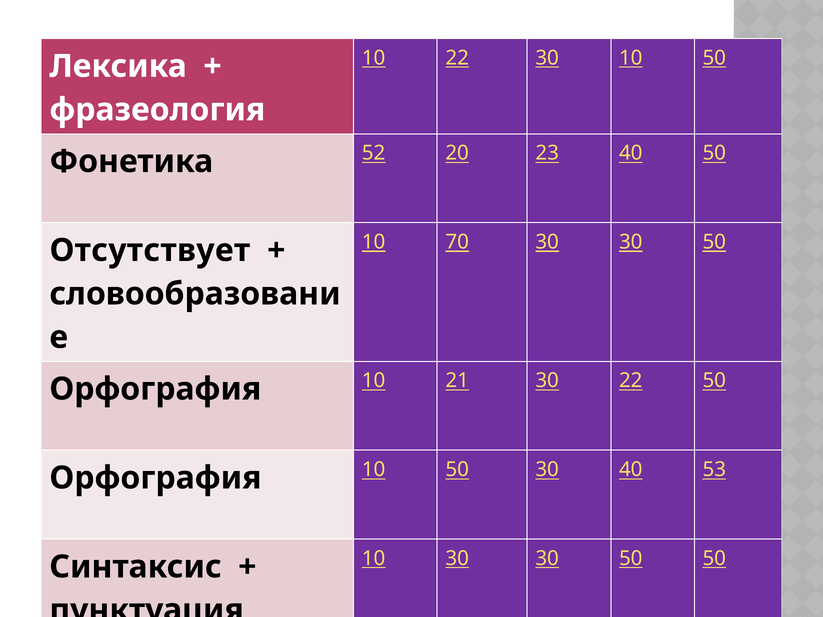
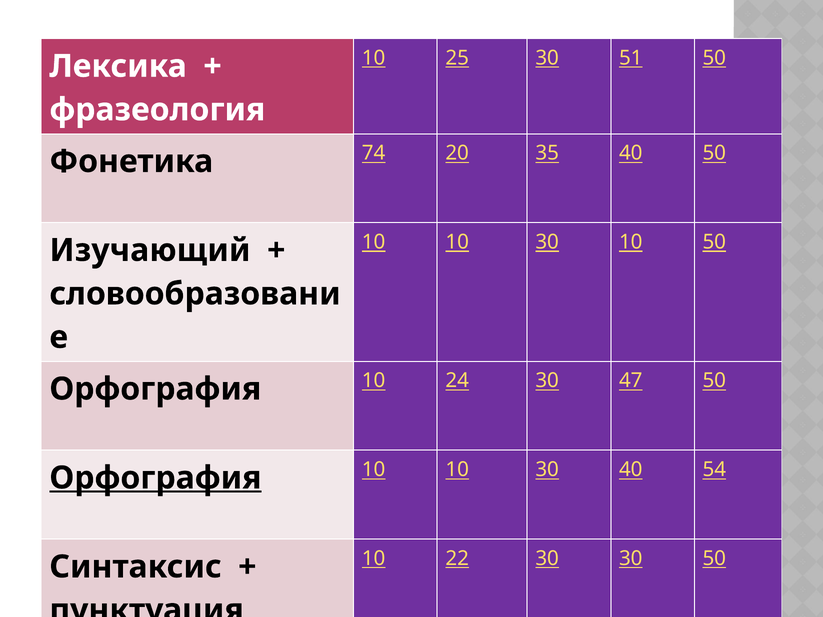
10 22: 22 -> 25 (457, 58)
30 10: 10 -> 51 (631, 58)
52: 52 -> 74 (374, 153)
23: 23 -> 35 (547, 153)
70: 70 -> 10 (457, 242)
30: 30 -> 10 (631, 242)
Отсутствует: Отсутствует -> Изучающий (150, 250)
21: 21 -> 24 (457, 381)
30 22: 22 -> 47 (631, 381)
Орфография underline: none -> present (155, 478)
50: 50 -> 10 (457, 470)
53: 53 -> 54 (714, 470)
10 30: 30 -> 22 (457, 559)
50: 50 -> 30 (631, 559)
